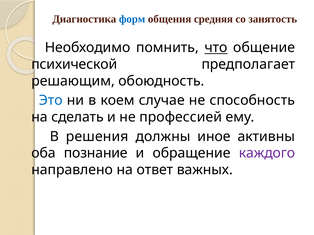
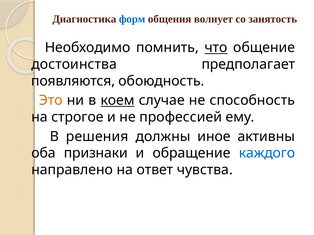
средняя: средняя -> волнует (213, 19)
психической: психической -> достоинства (74, 64)
решающим: решающим -> появляются (73, 81)
Это colour: blue -> orange (51, 101)
коем underline: none -> present (118, 101)
сделать: сделать -> строгое (77, 117)
познание: познание -> признаки (96, 153)
каждого colour: purple -> blue (267, 153)
важных: важных -> чувства (205, 170)
